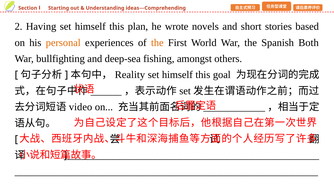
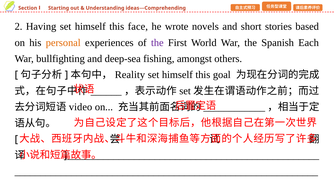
plan: plan -> face (138, 27)
the colour: orange -> purple (157, 43)
Both: Both -> Each (309, 43)
